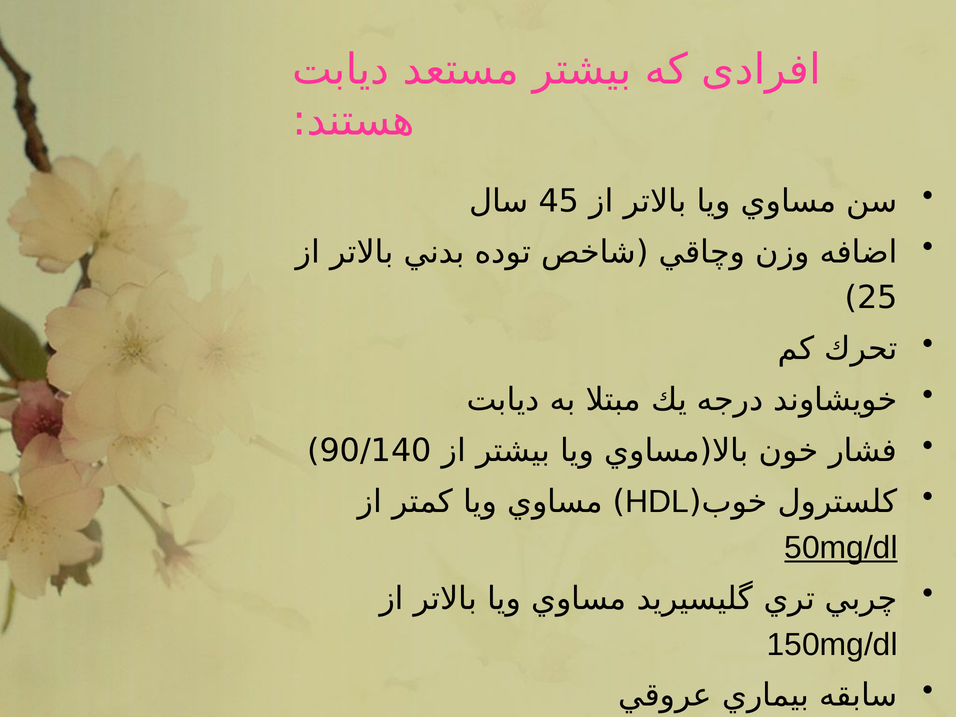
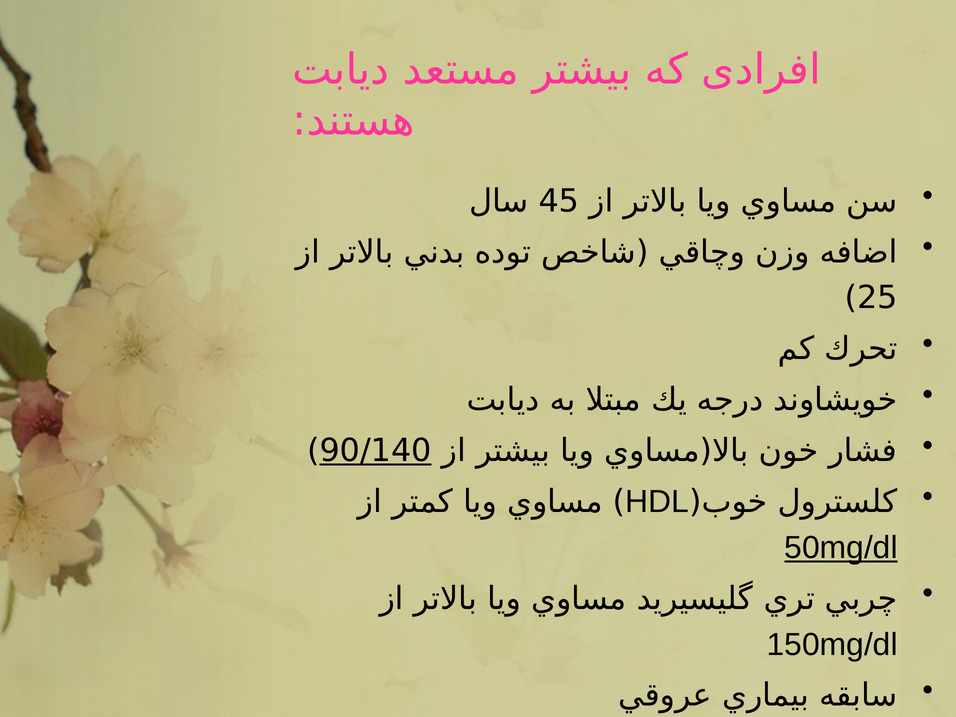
90/140 underline: none -> present (376, 451)
